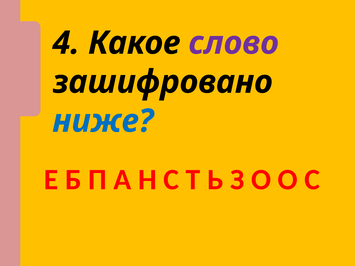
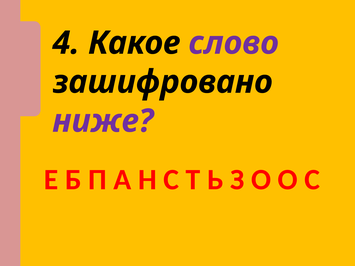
ниже colour: blue -> purple (103, 121)
